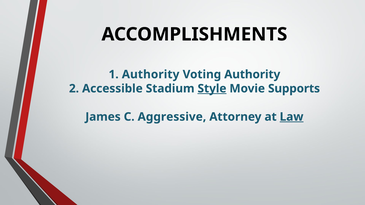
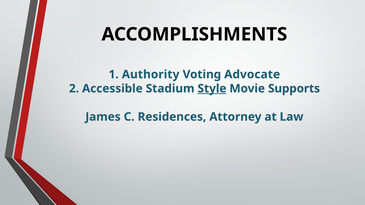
Voting Authority: Authority -> Advocate (252, 75)
Aggressive: Aggressive -> Residences (172, 117)
Law underline: present -> none (292, 117)
